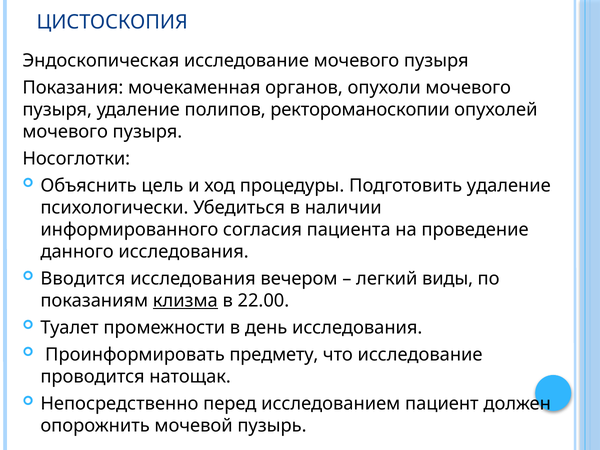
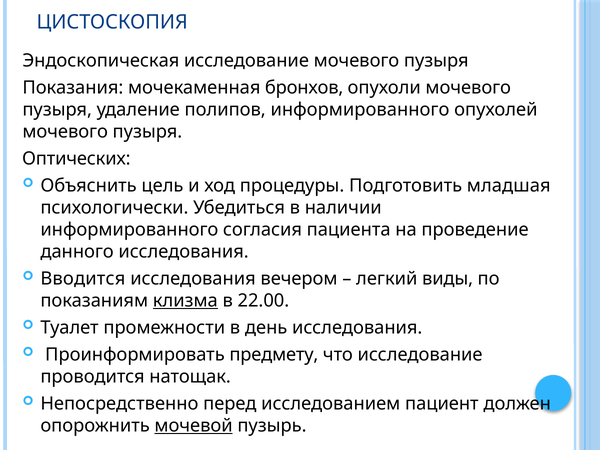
органов: органов -> бронхов (304, 88)
полипов ректороманоскопии: ректороманоскопии -> информированного (360, 110)
Носоглотки: Носоглотки -> Оптических (76, 159)
Подготовить удаление: удаление -> младшая (509, 186)
мочевой underline: none -> present (194, 426)
